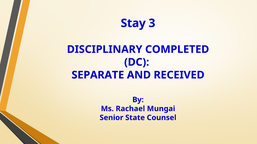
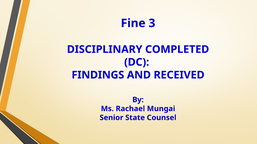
Stay: Stay -> Fine (133, 23)
SEPARATE: SEPARATE -> FINDINGS (98, 75)
